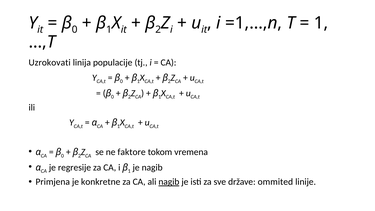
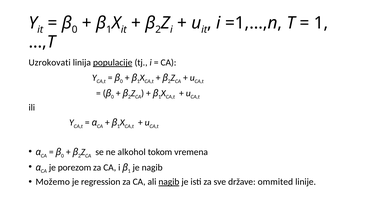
populacije underline: none -> present (113, 63)
faktore: faktore -> alkohol (132, 152)
regresije: regresije -> porezom (75, 167)
Primjena: Primjena -> Možemo (53, 182)
konkretne: konkretne -> regression (101, 182)
